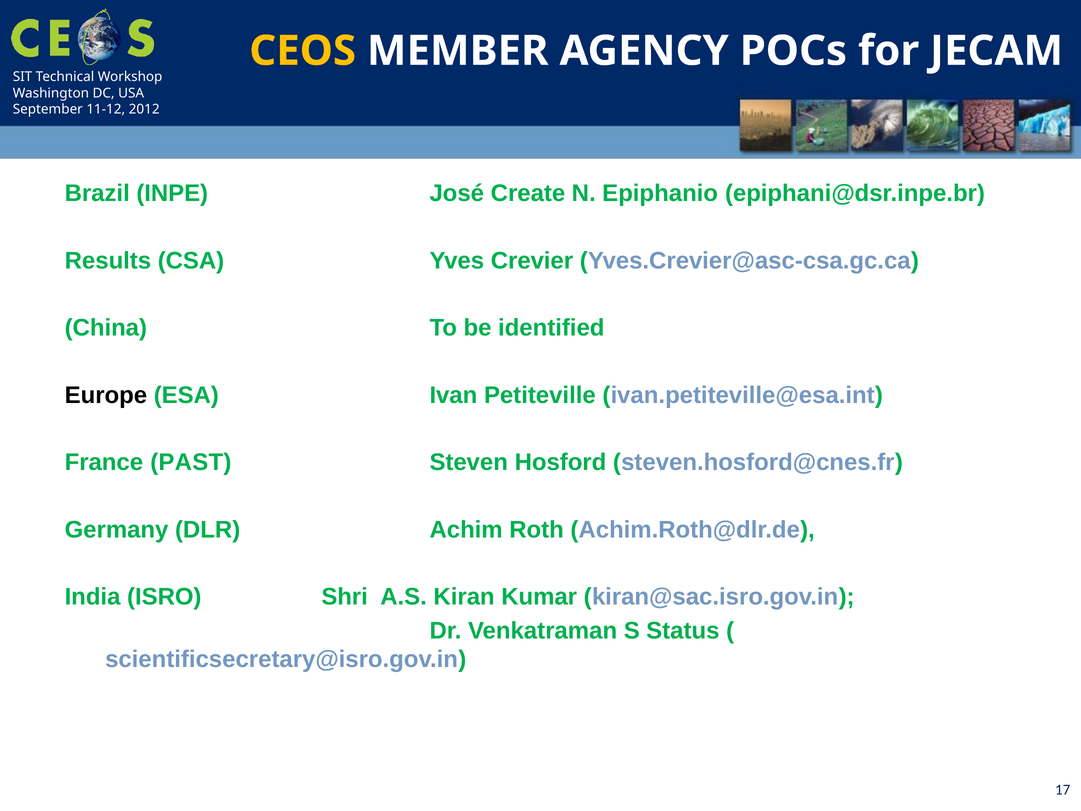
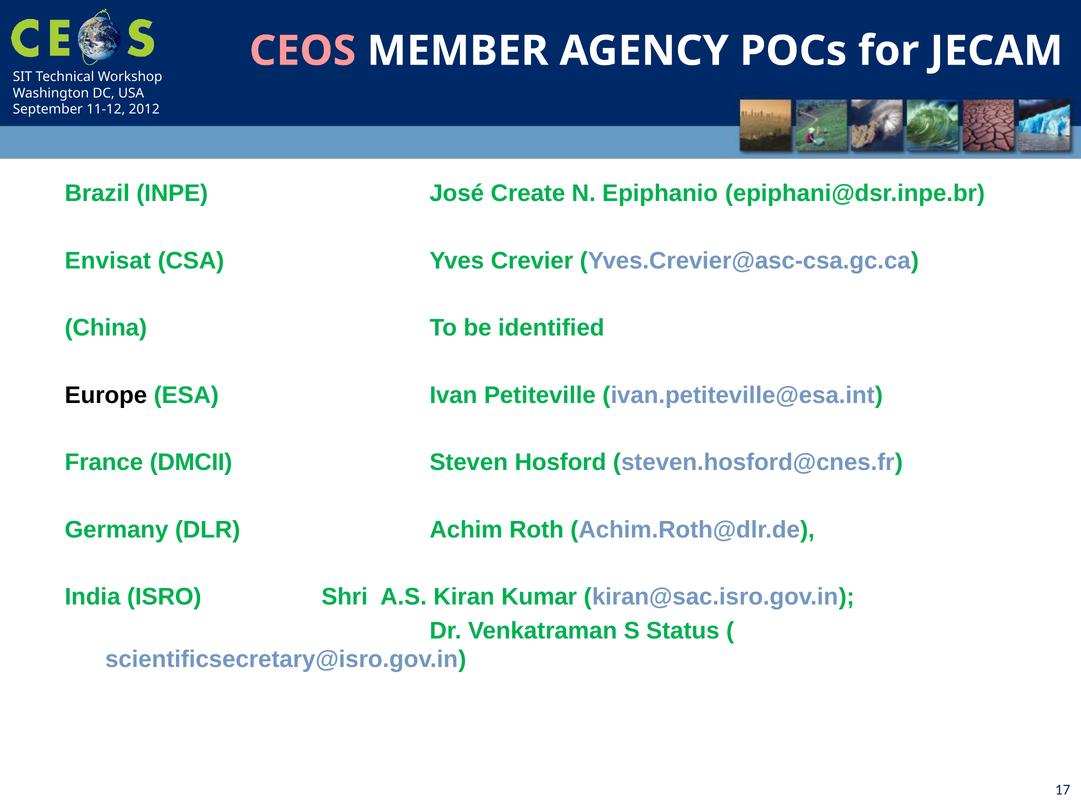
CEOS colour: yellow -> pink (303, 51)
Results: Results -> Envisat (108, 261)
PAST: PAST -> DMCII (191, 462)
